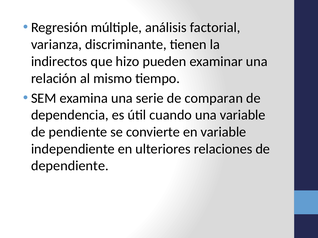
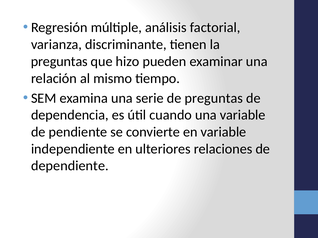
indirectos: indirectos -> preguntas (59, 62)
de comparan: comparan -> preguntas (214, 98)
